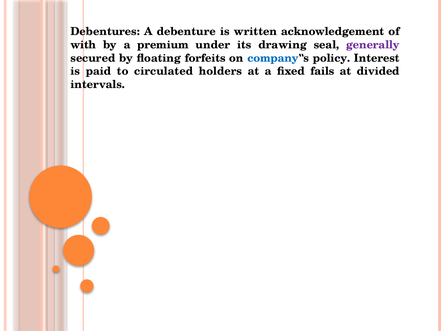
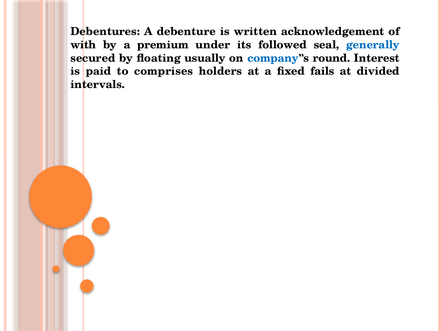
drawing: drawing -> followed (283, 45)
generally colour: purple -> blue (373, 45)
forfeits: forfeits -> usually (205, 58)
policy: policy -> round (332, 58)
circulated: circulated -> comprises (164, 71)
